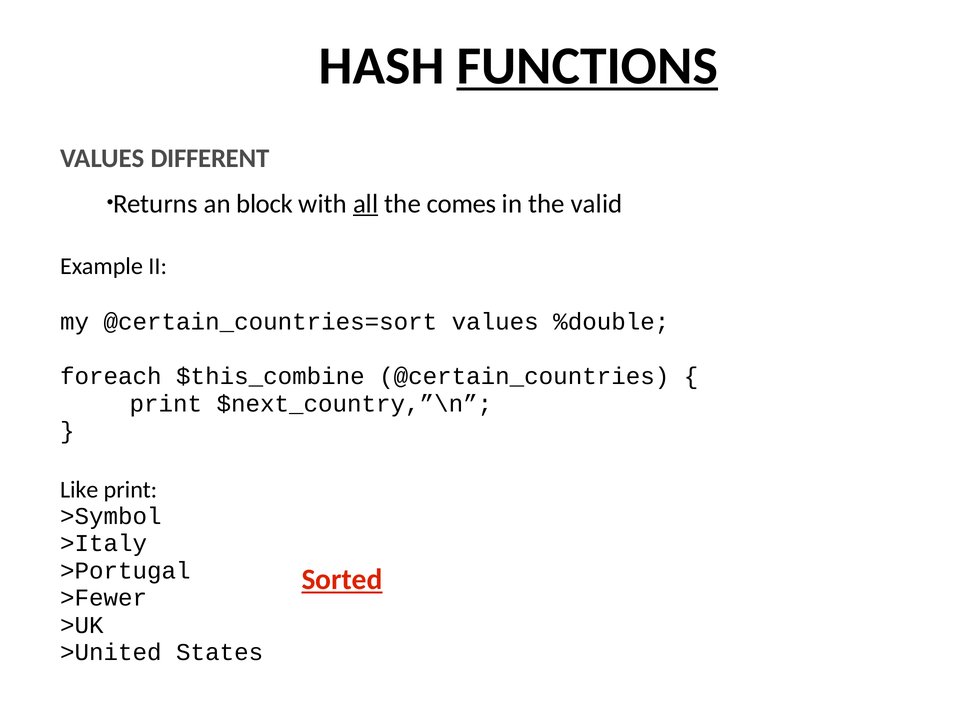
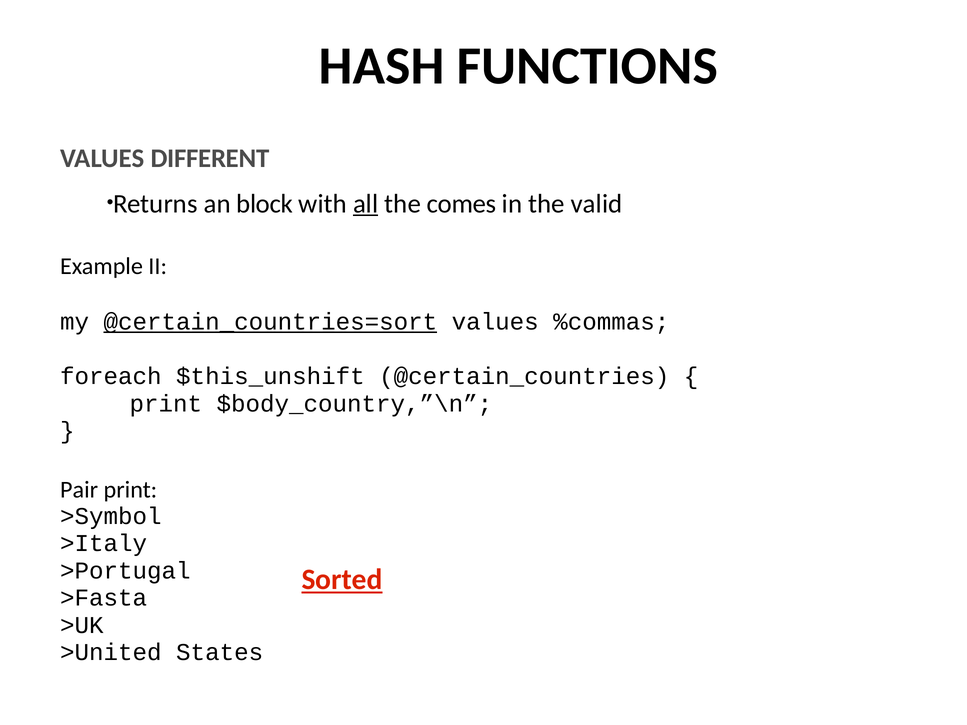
FUNCTIONS underline: present -> none (587, 66)
@certain_countries=sort underline: none -> present (270, 322)
%double: %double -> %commas (611, 322)
$this_combine: $this_combine -> $this_unshift (270, 377)
$next_country,”\n: $next_country,”\n -> $body_country,”\n (354, 404)
Like: Like -> Pair (79, 490)
>Fewer: >Fewer -> >Fasta (104, 598)
